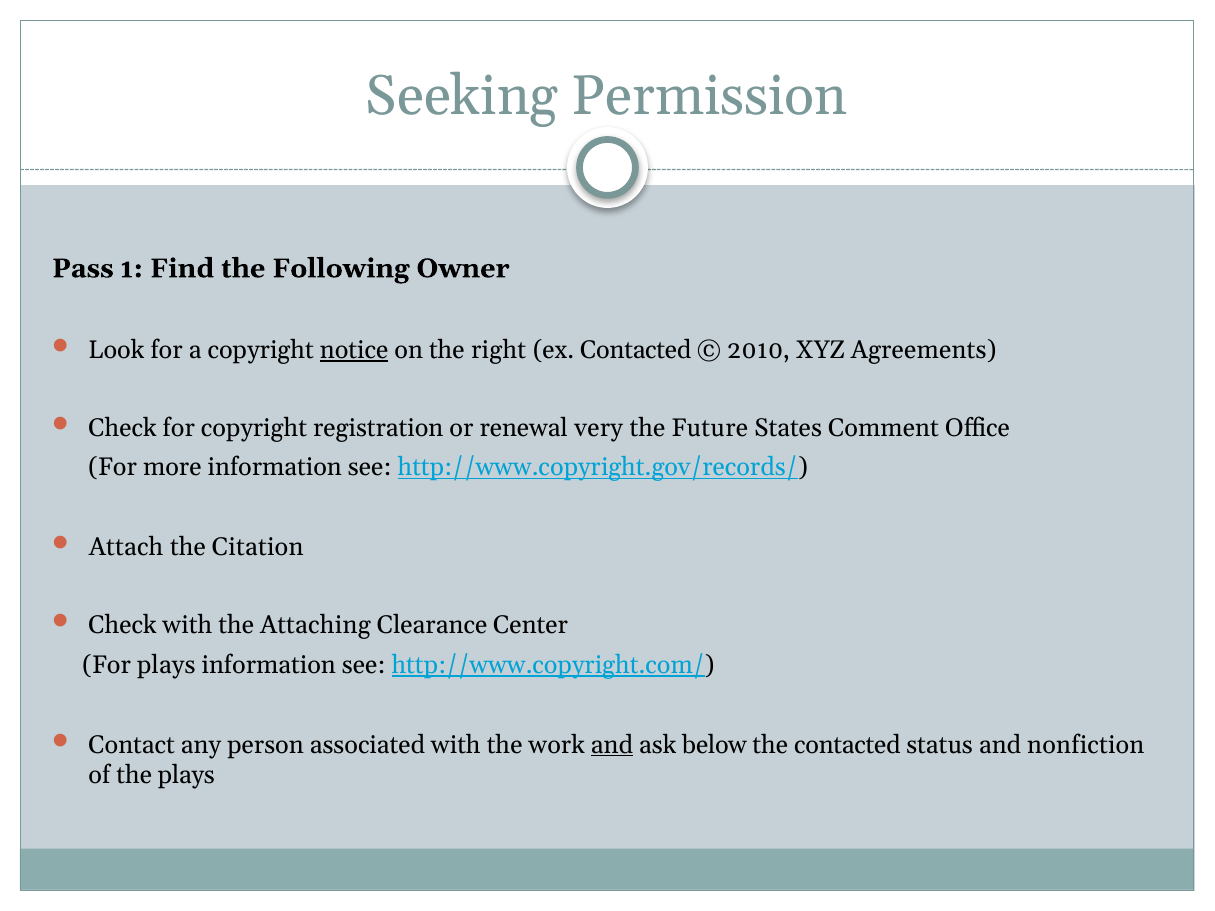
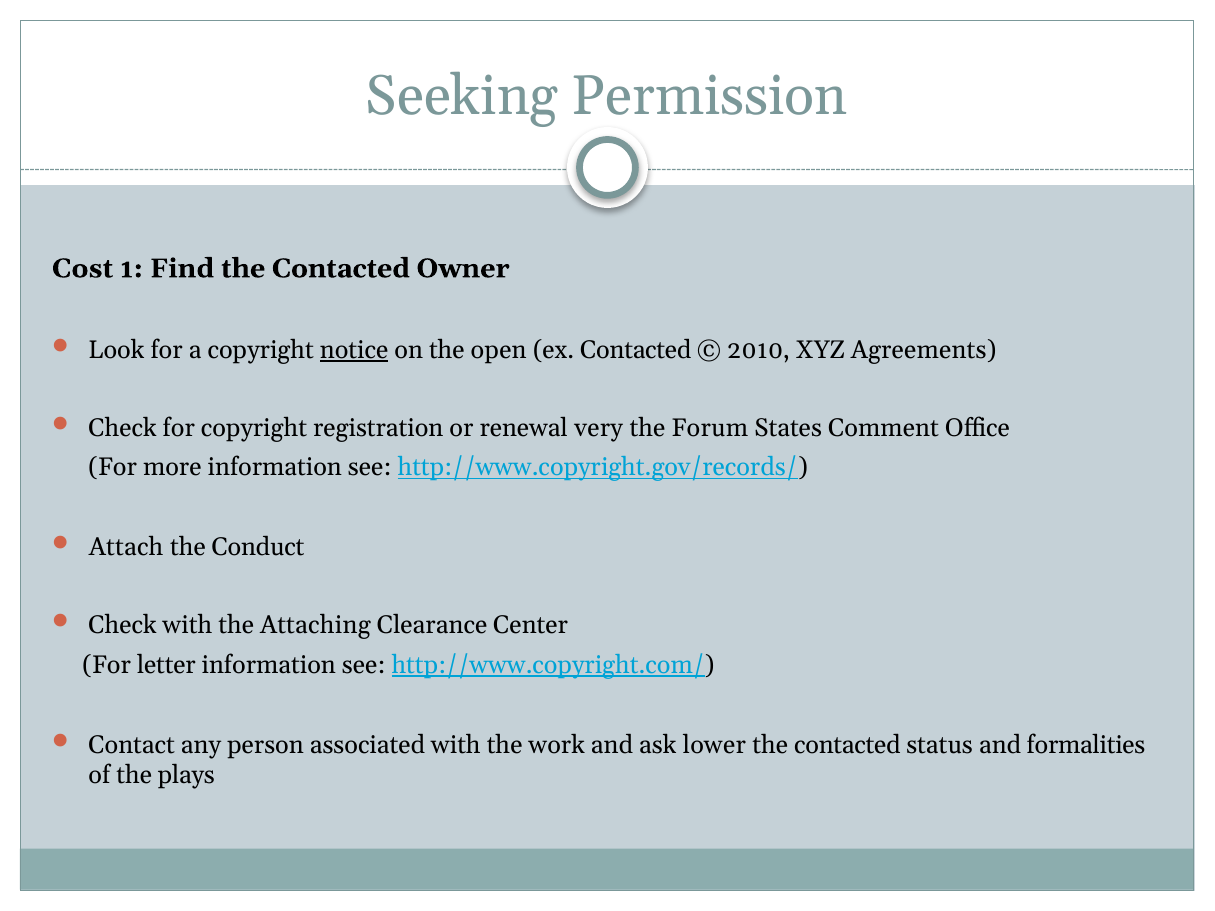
Pass: Pass -> Cost (83, 268)
Find the Following: Following -> Contacted (341, 268)
right: right -> open (499, 350)
Future: Future -> Forum (710, 428)
Citation: Citation -> Conduct (258, 547)
For plays: plays -> letter (166, 665)
and underline: present -> none (612, 745)
below: below -> lower (714, 745)
nonfiction: nonfiction -> formalities (1086, 745)
